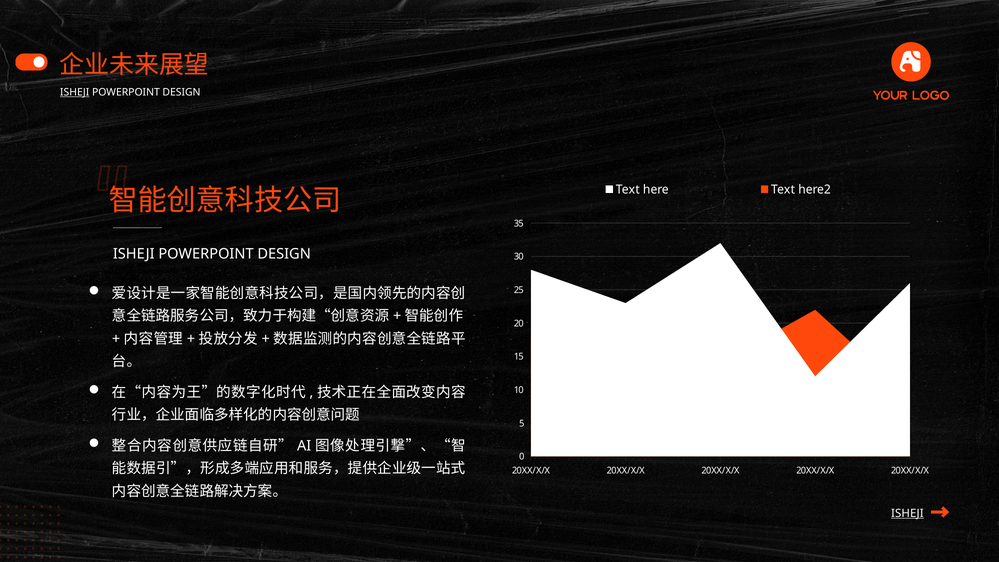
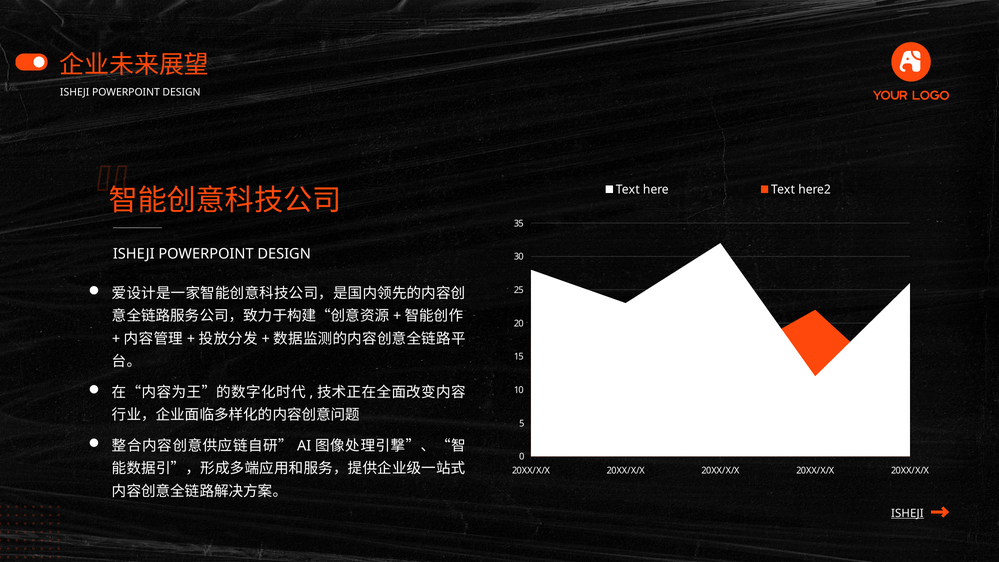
ISHEJI underline: present -> none (75, 92)
